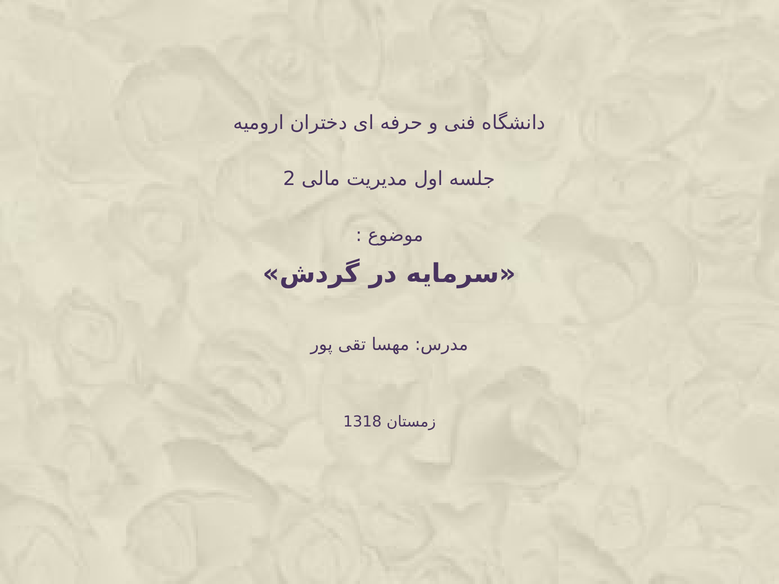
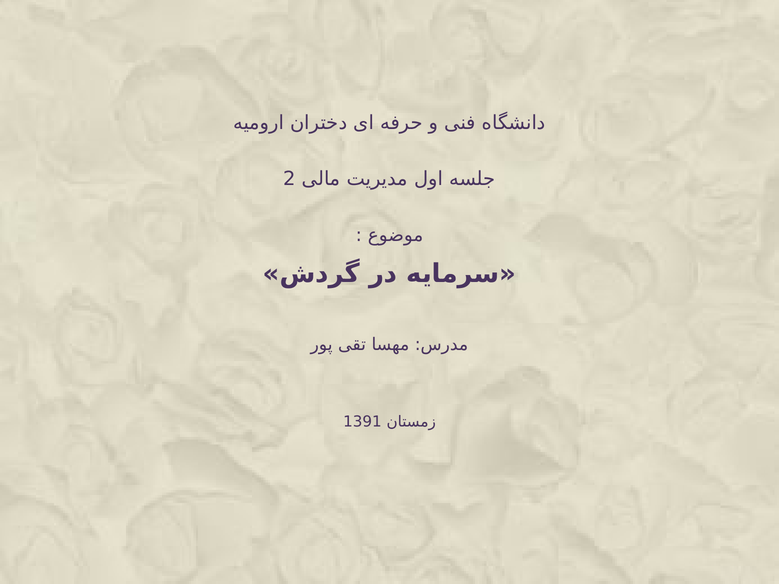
1318: 1318 -> 1391 (362, 422)
